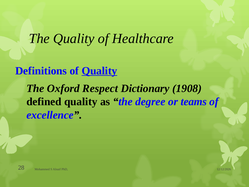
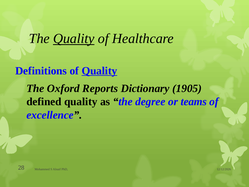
Quality underline: none -> present (74, 39)
Respect: Respect -> Reports (100, 88)
1908: 1908 -> 1905 (187, 88)
